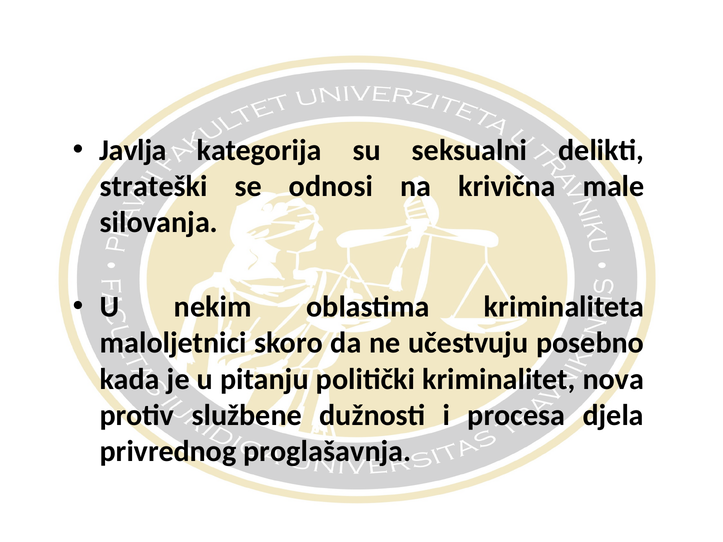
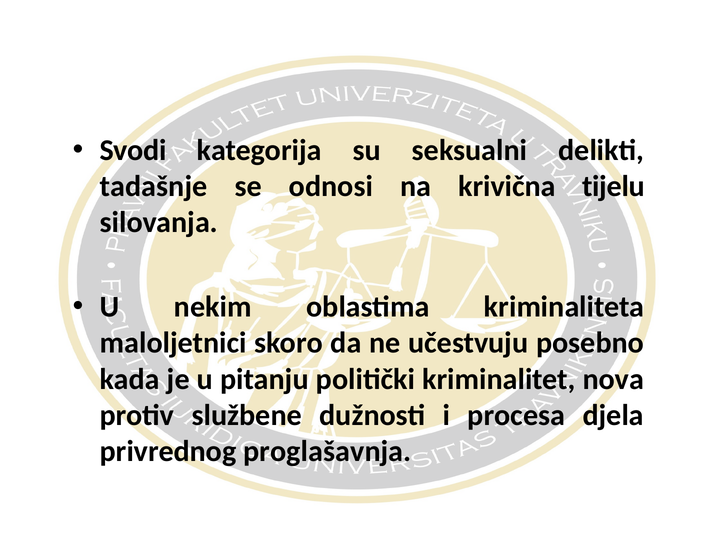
Javlja: Javlja -> Svodi (133, 150)
strateški: strateški -> tadašnje (154, 186)
male: male -> tijelu (614, 186)
